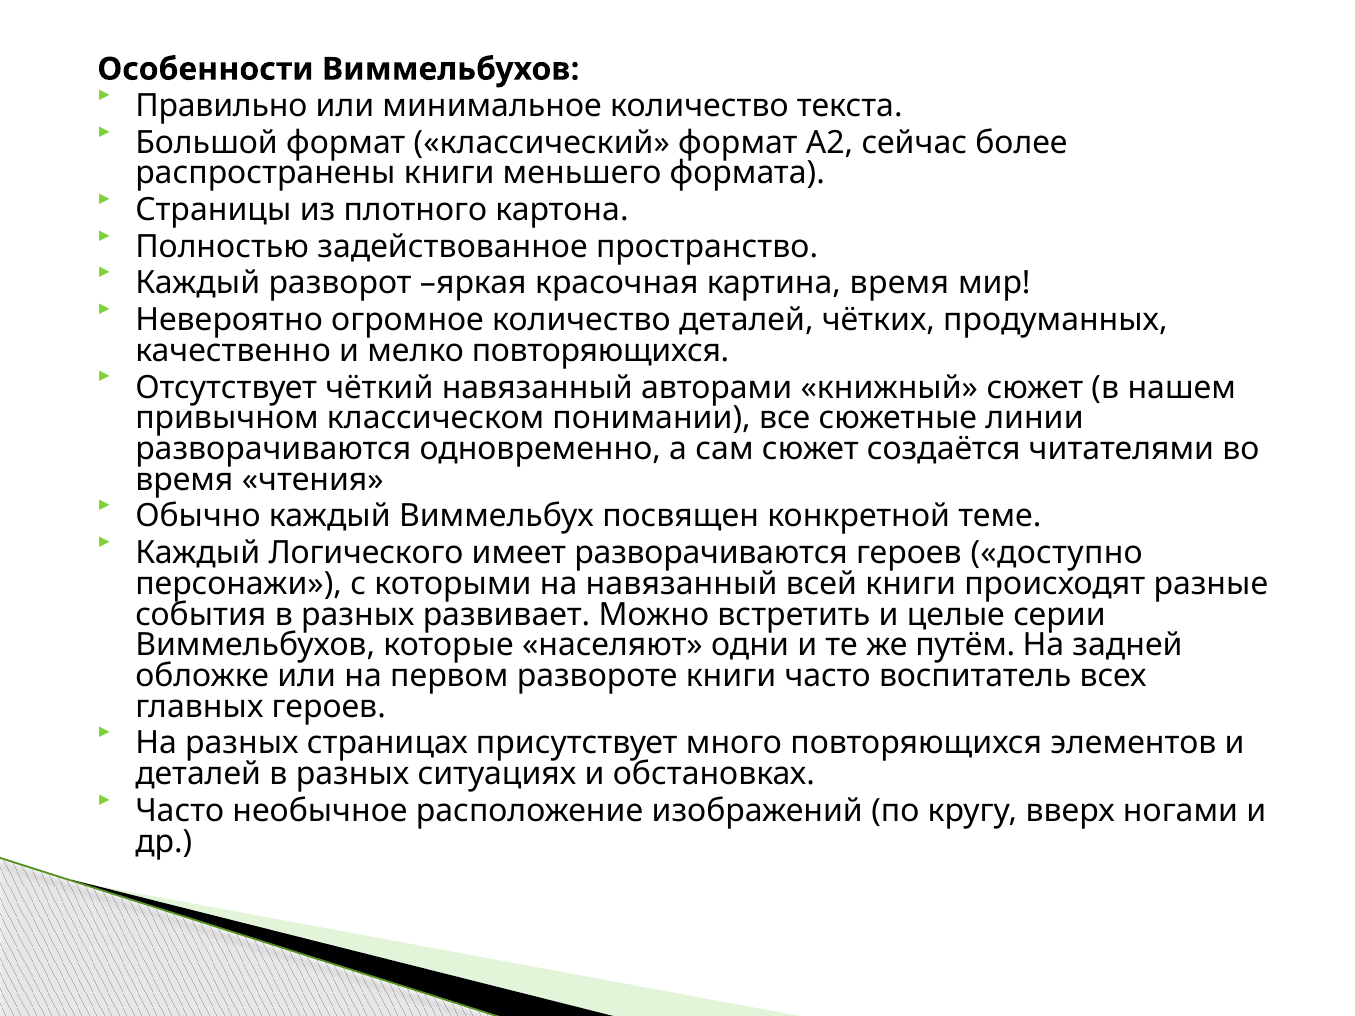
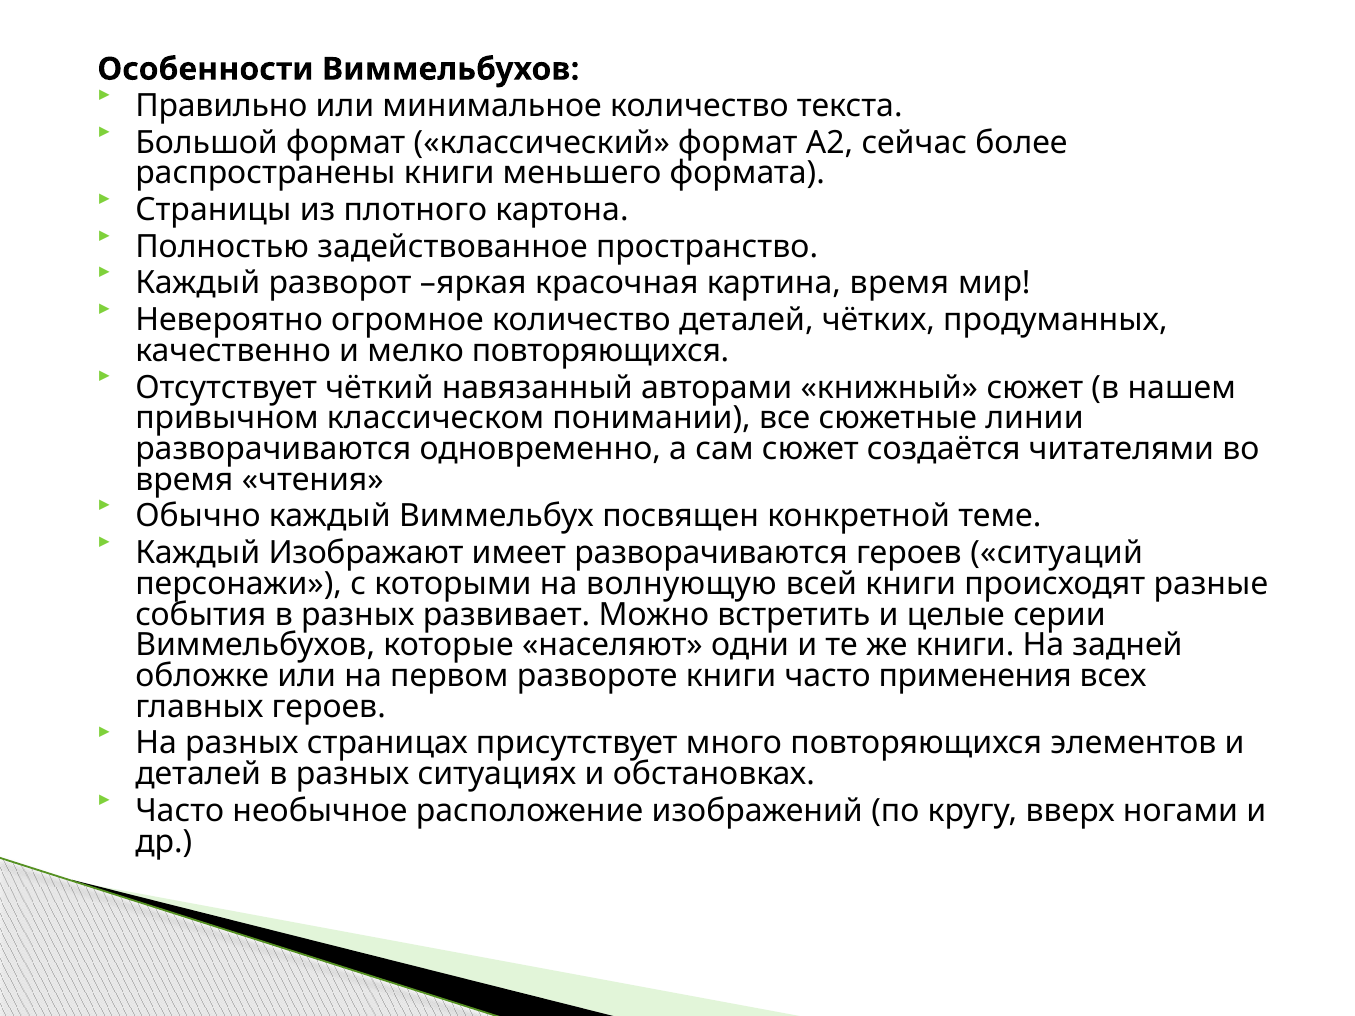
Логического: Логического -> Изображают (366, 553)
доступно: доступно -> ситуаций (1057, 553)
на навязанный: навязанный -> волнующую (682, 584)
же путём: путём -> книги (965, 645)
воспитатель: воспитатель -> применения (975, 676)
